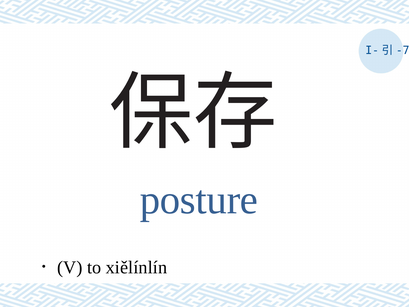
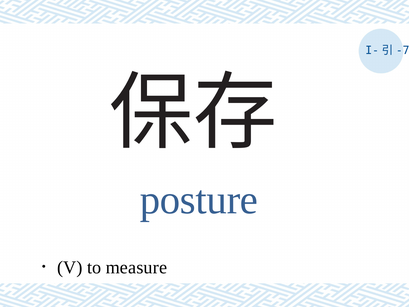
xiělínlín: xiělínlín -> measure (136, 267)
